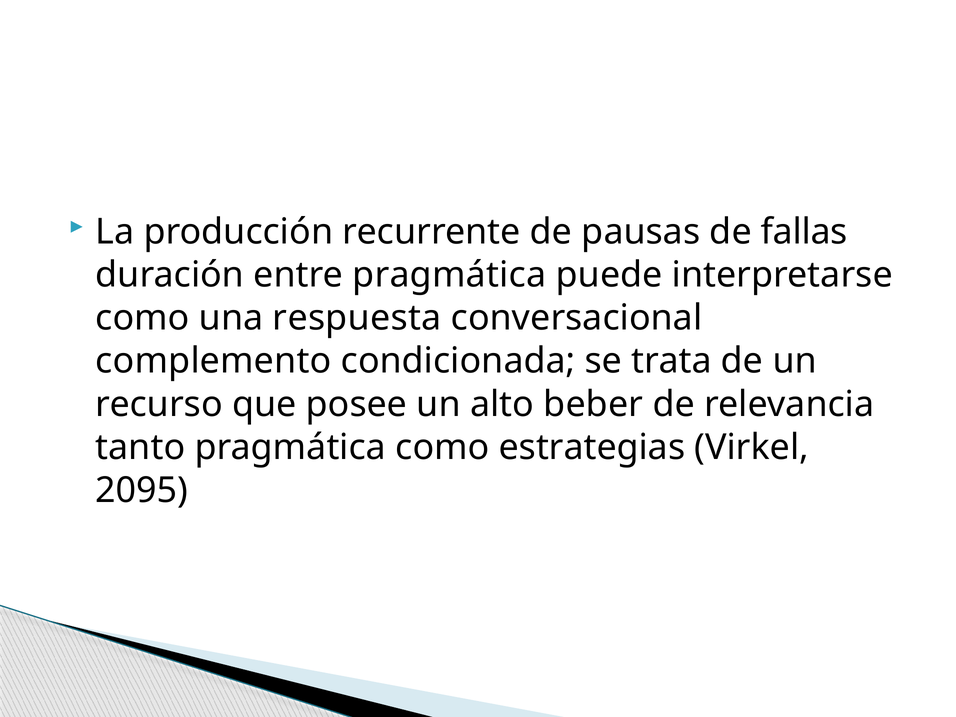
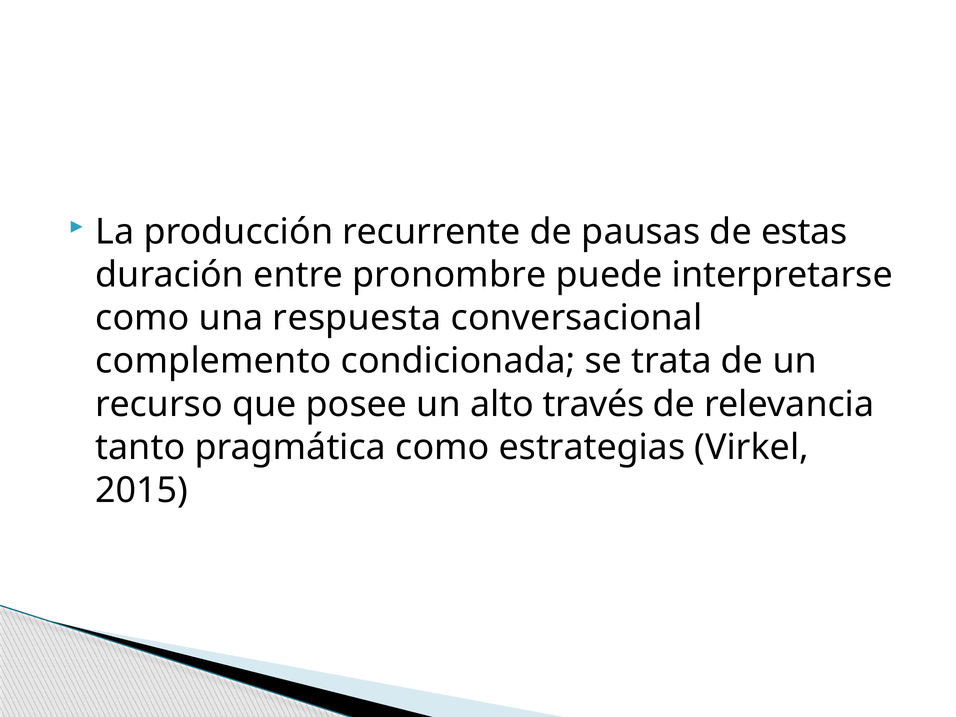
fallas: fallas -> estas (804, 232)
entre pragmática: pragmática -> pronombre (449, 275)
beber: beber -> través (594, 404)
2095: 2095 -> 2015 (142, 490)
